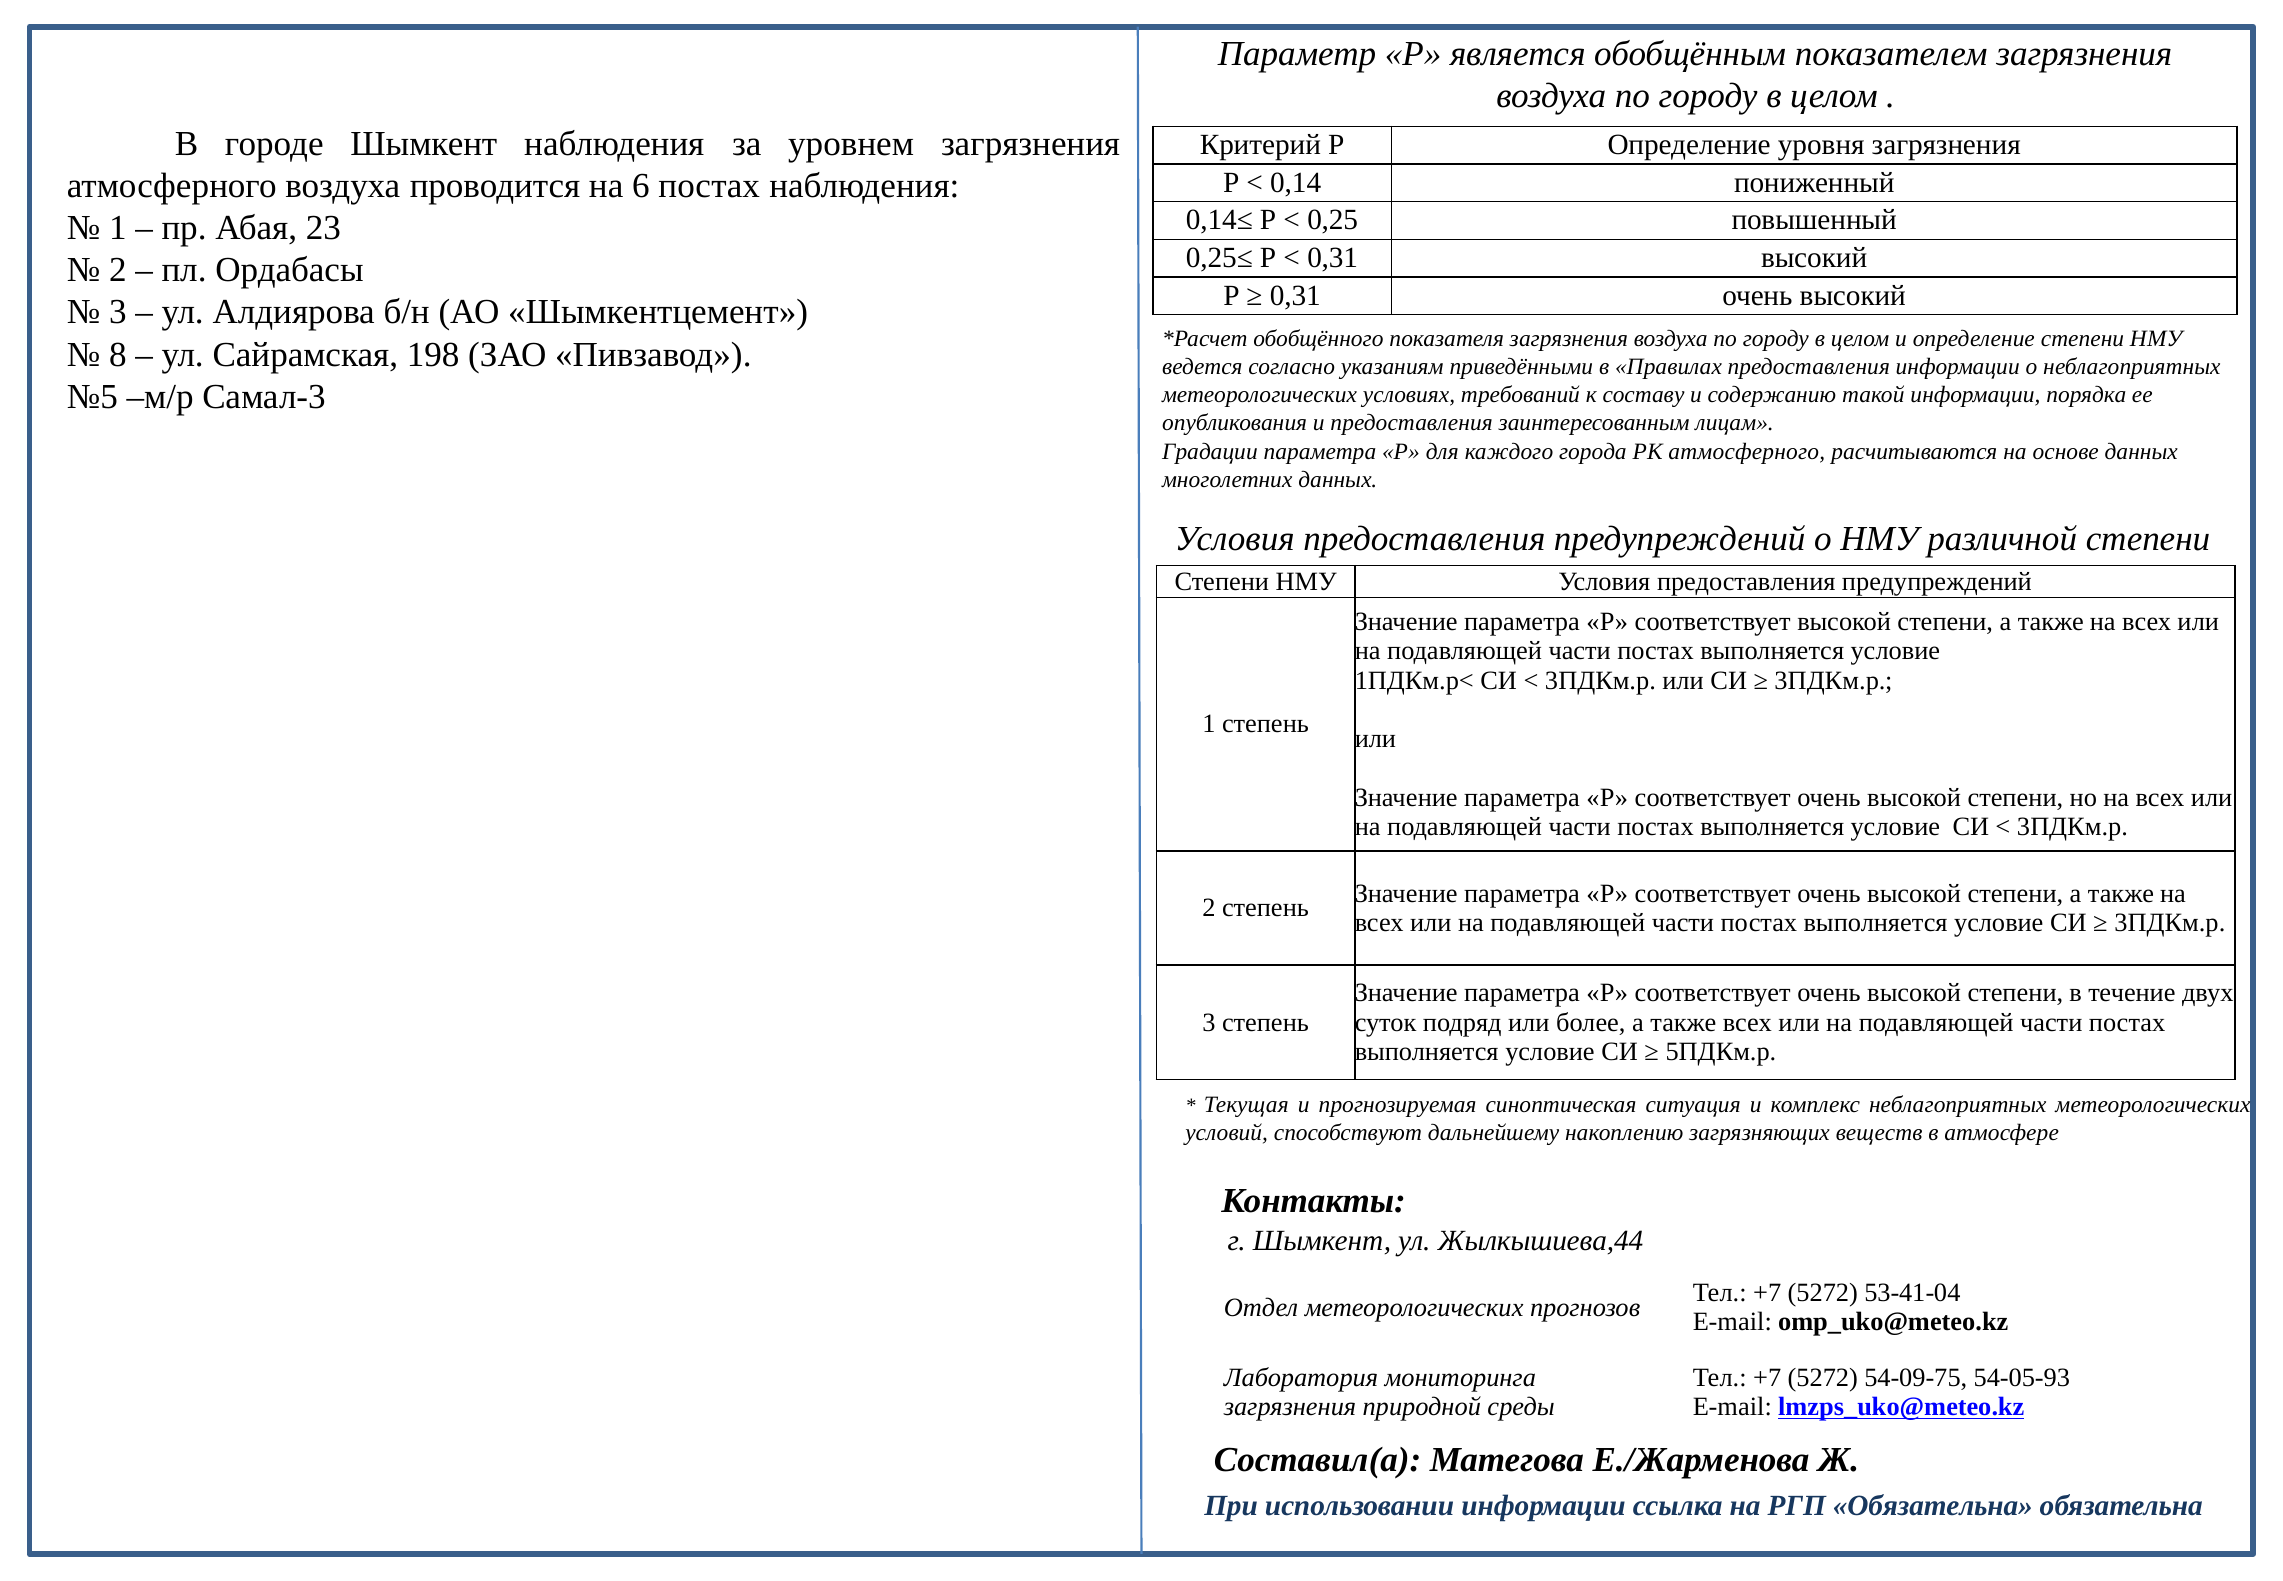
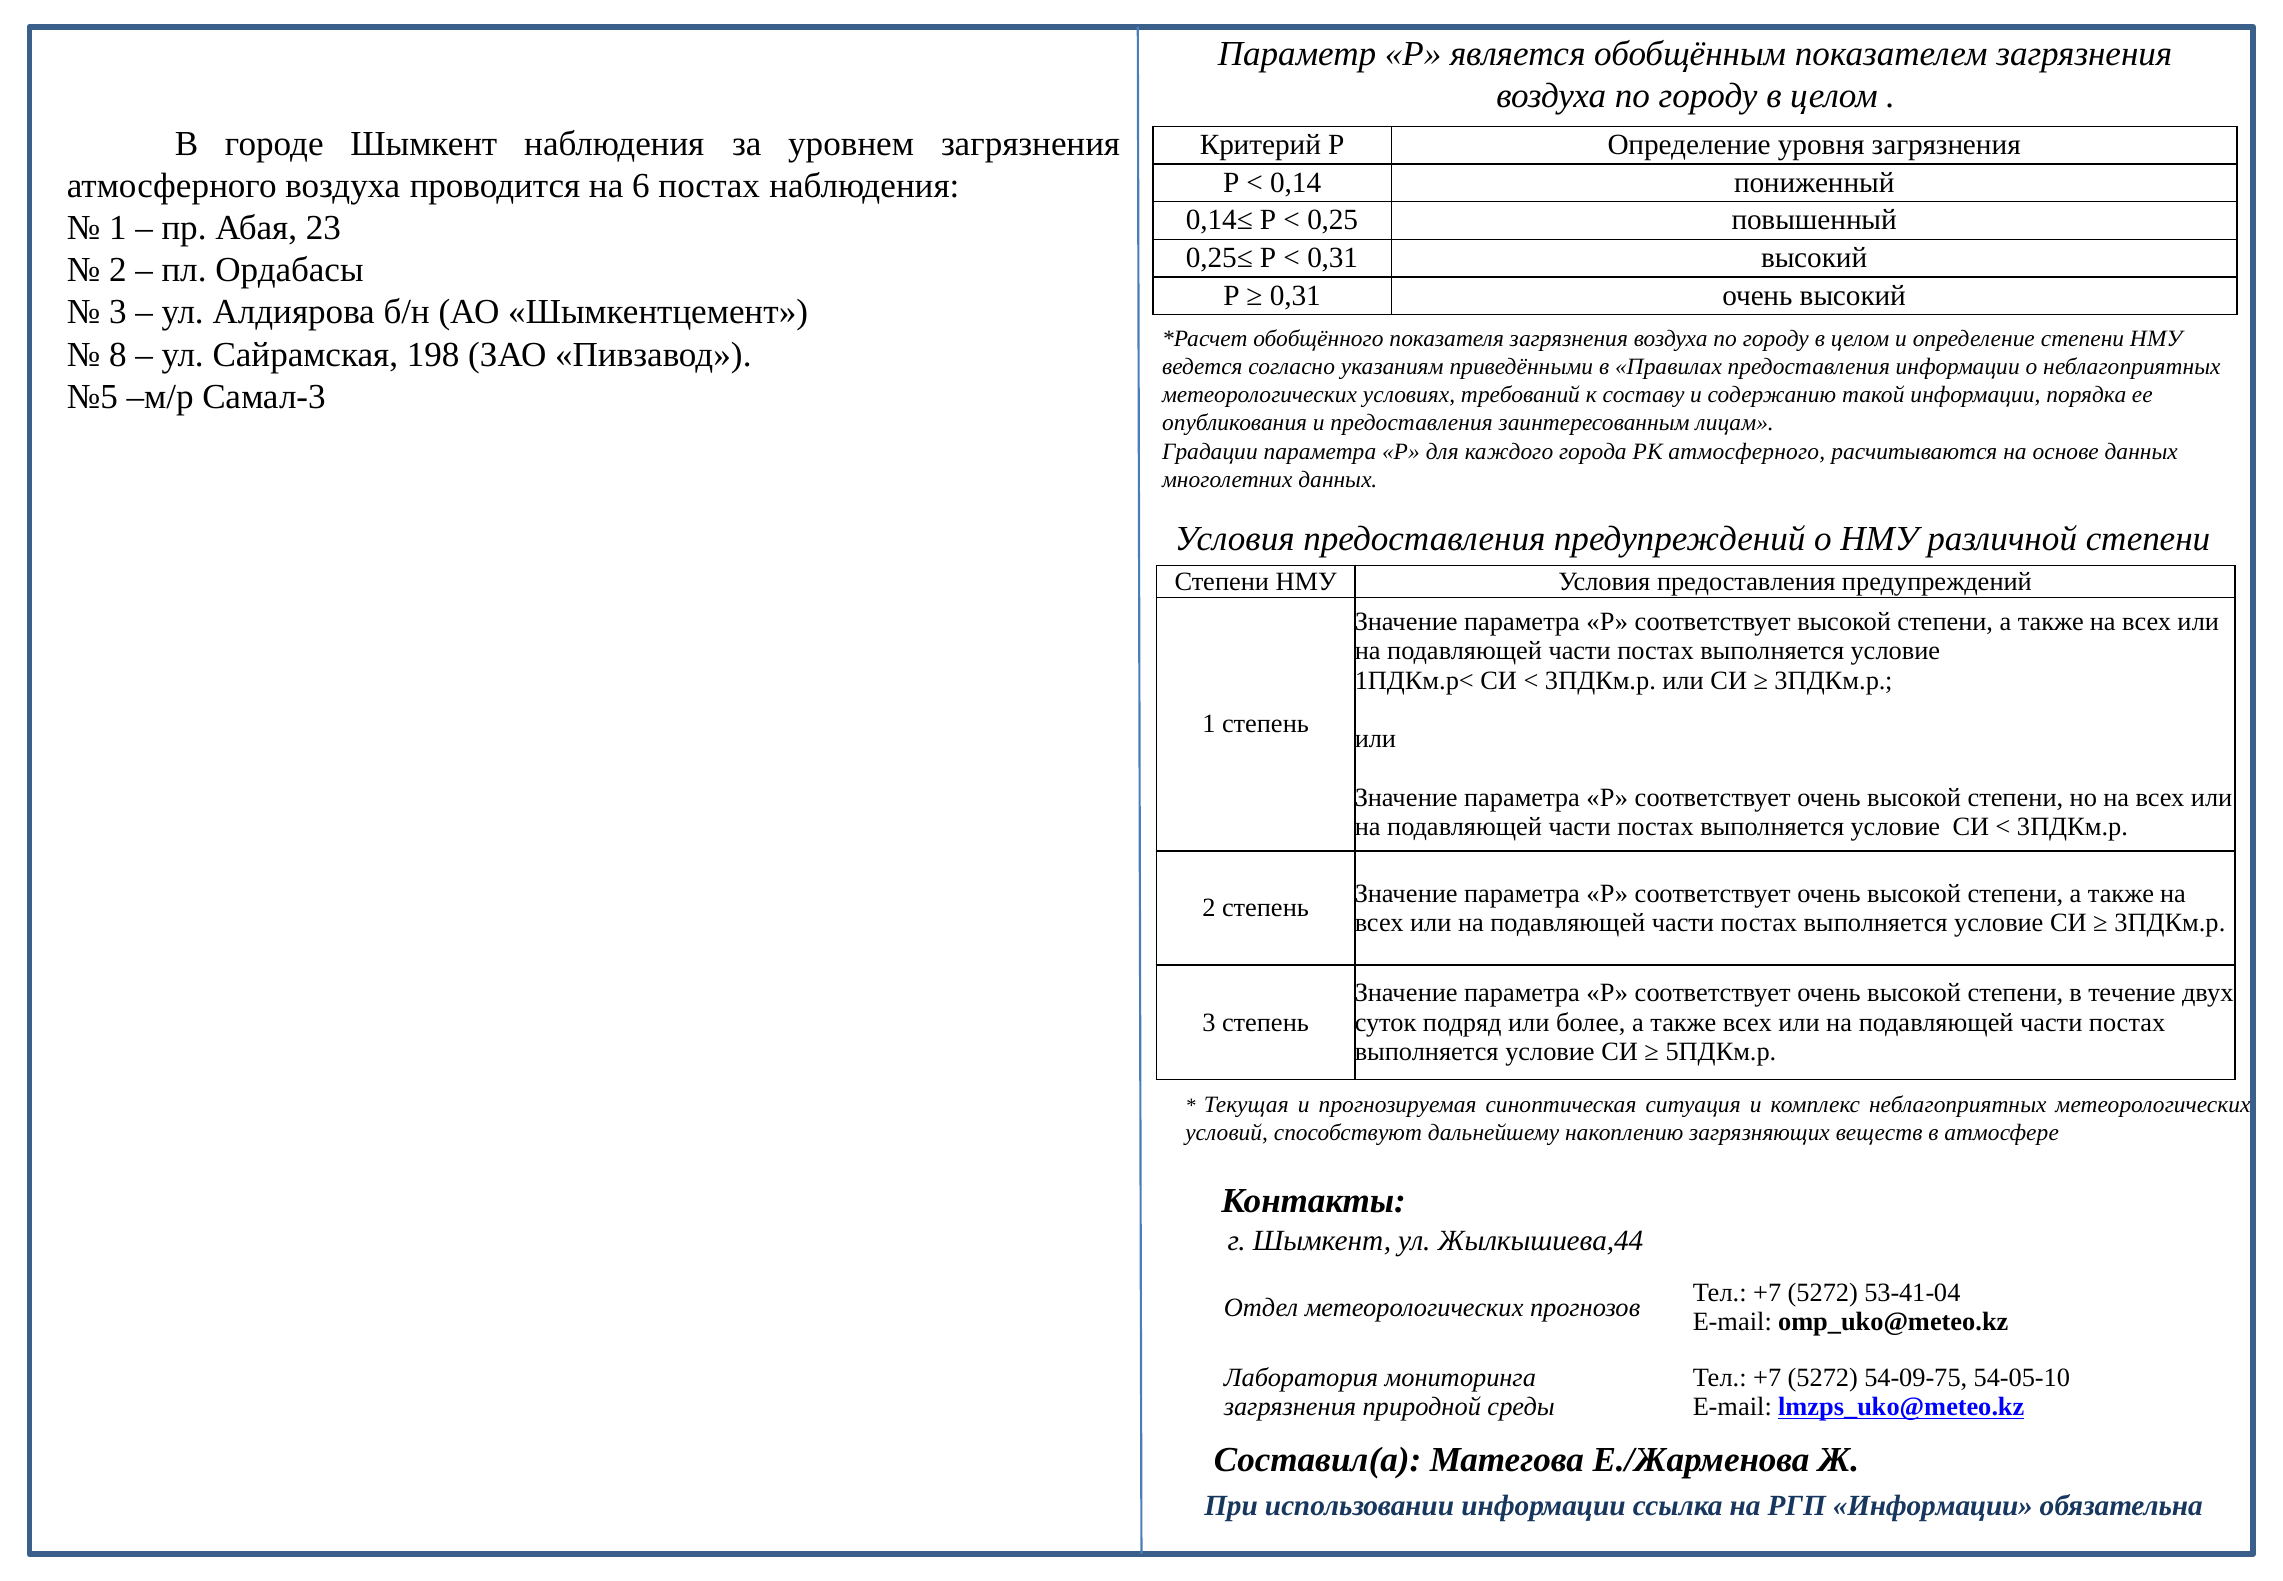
54-05-93: 54-05-93 -> 54-05-10 (2022, 1377)
РГП Обязательна: Обязательна -> Информации (1933, 1505)
